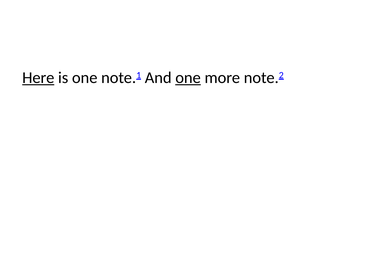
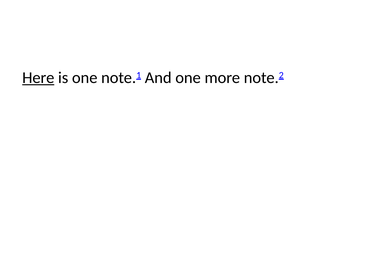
one underline: present -> none (188, 78)
